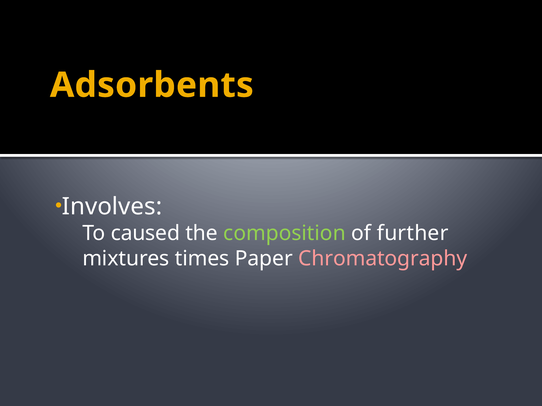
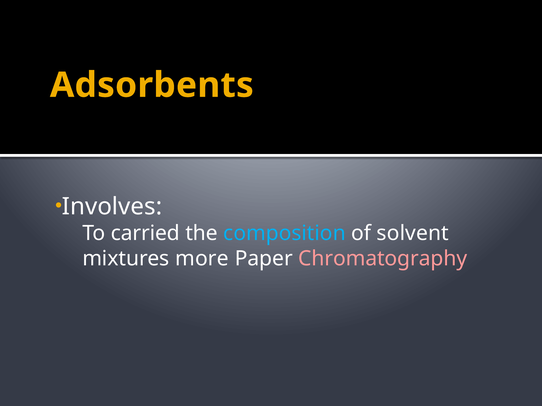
caused: caused -> carried (145, 234)
composition colour: light green -> light blue (284, 234)
further: further -> solvent (413, 234)
times: times -> more (202, 259)
